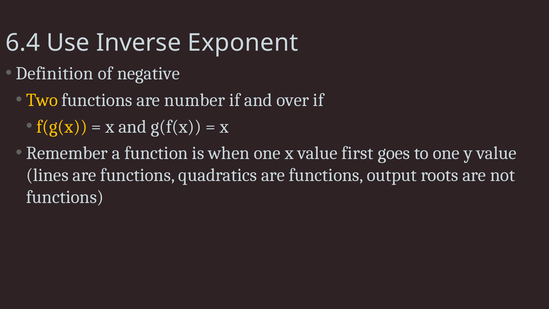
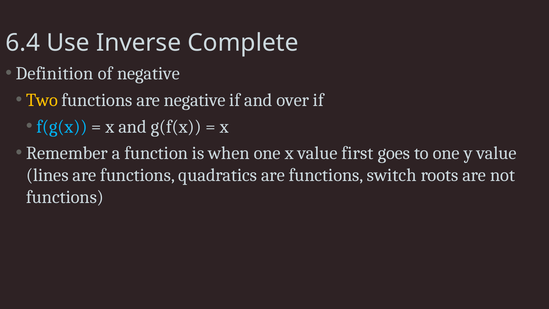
Exponent: Exponent -> Complete (243, 43)
are number: number -> negative (195, 100)
f(g(x colour: yellow -> light blue (62, 127)
output: output -> switch (392, 175)
